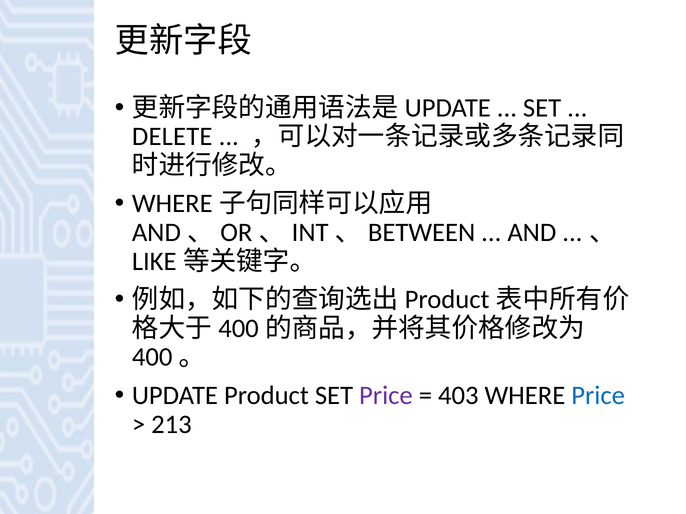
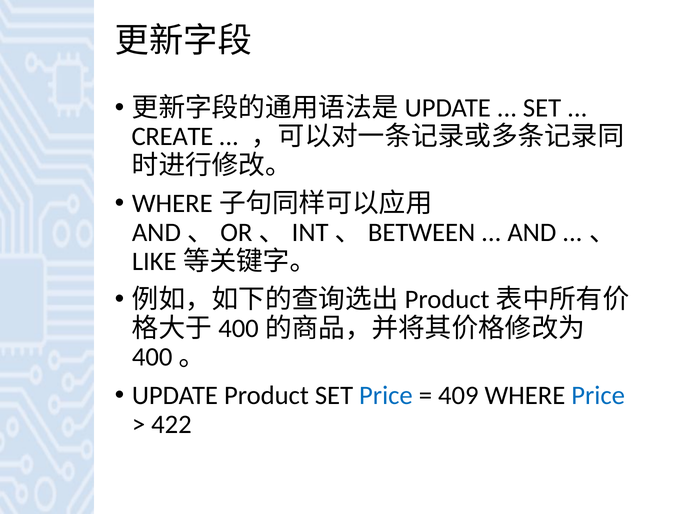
DELETE: DELETE -> CREATE (172, 137)
Price colour: purple -> blue (386, 396)
403: 403 -> 409 (458, 396)
213: 213 -> 422 (171, 425)
